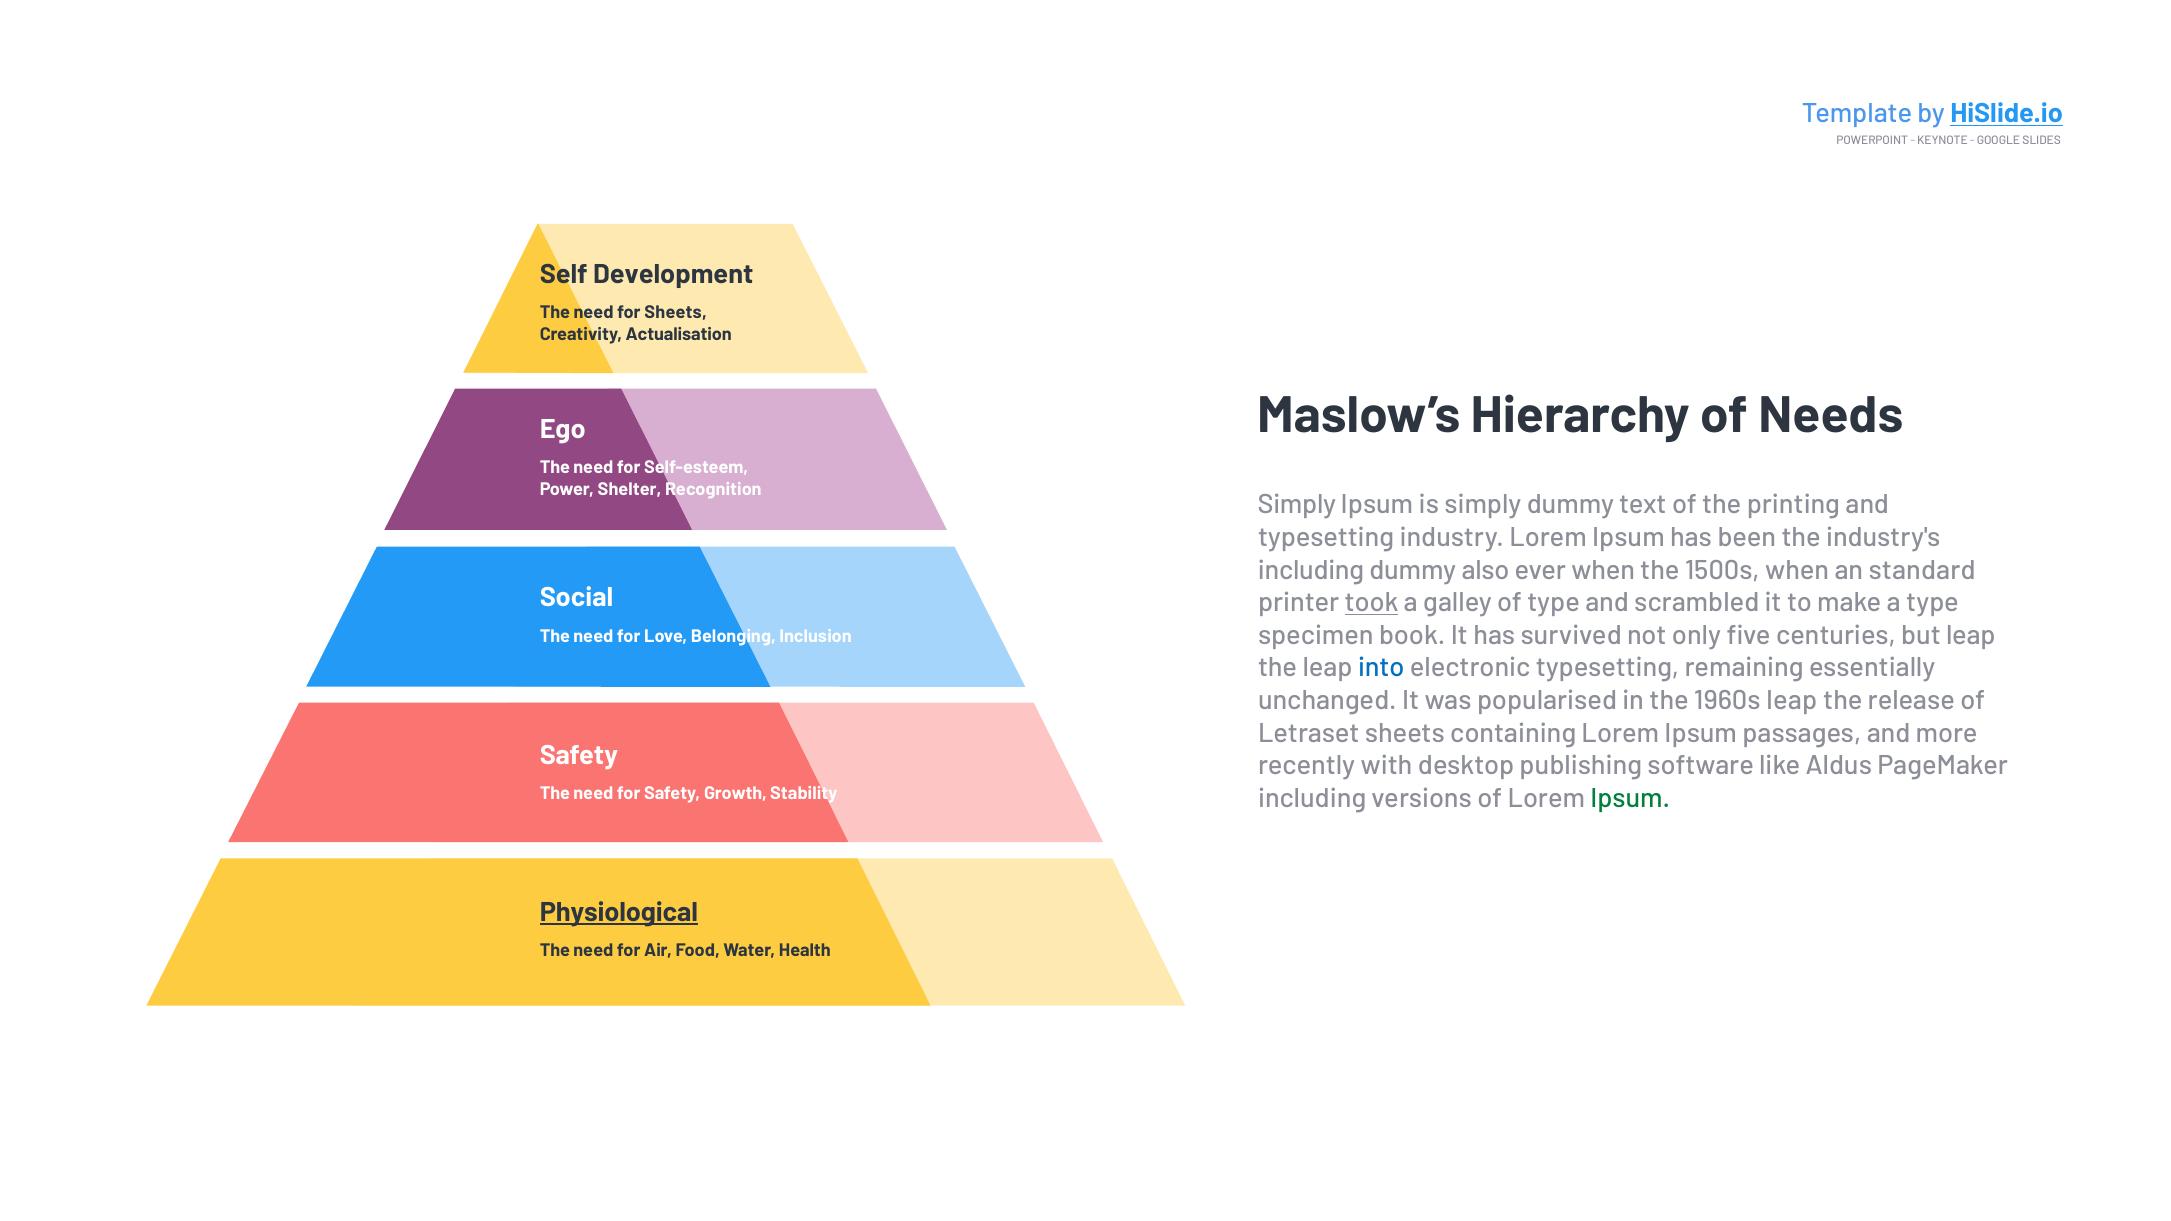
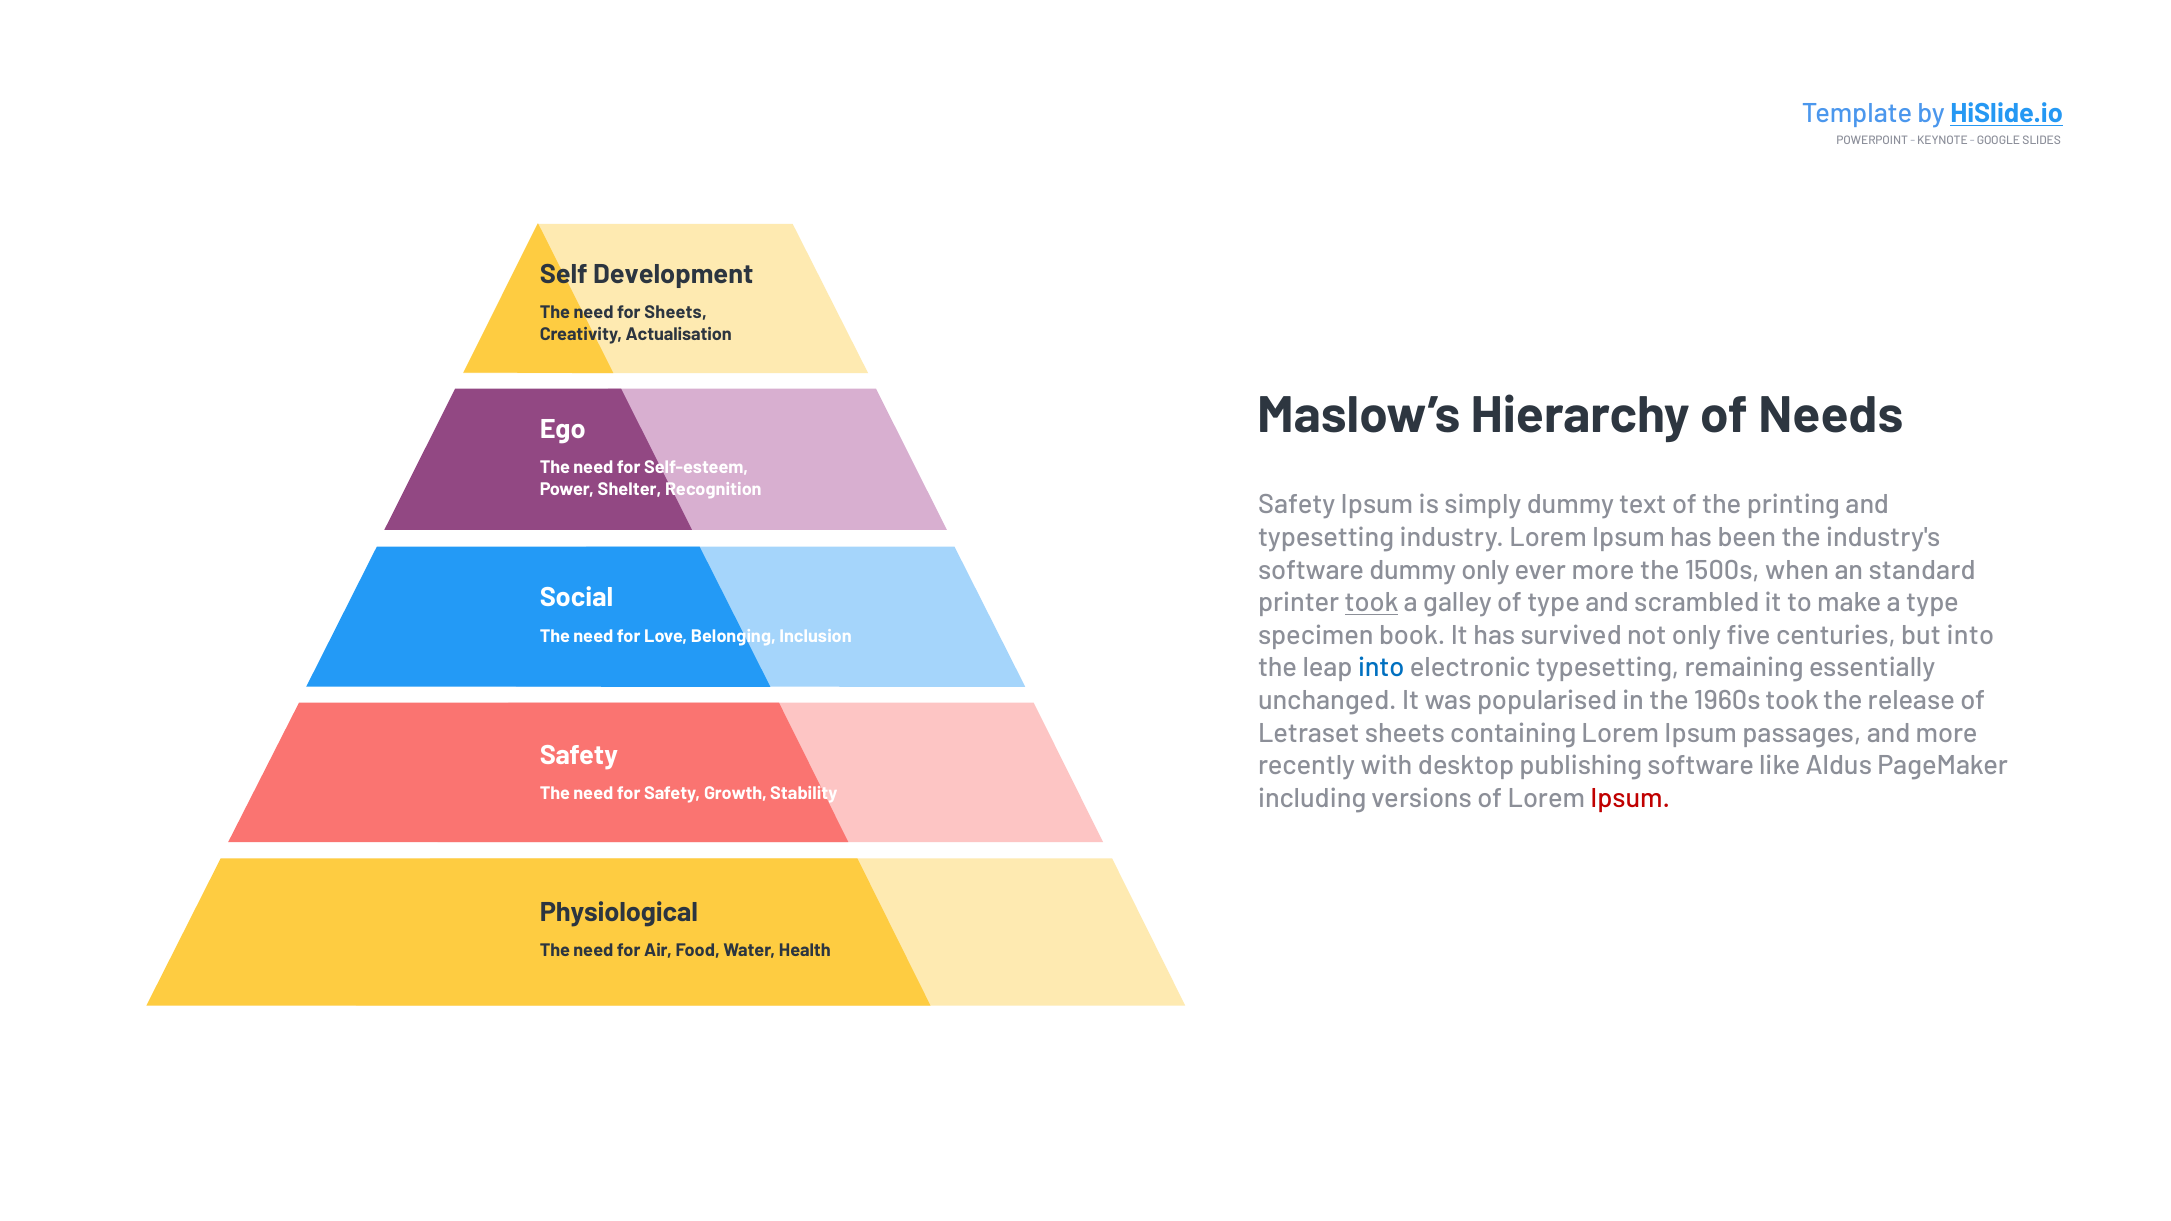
Simply: Simply -> Safety (1297, 505)
including: including -> software (1311, 570)
dummy also: also -> only (1485, 570)
ever when: when -> more (1603, 570)
but leap: leap -> into (1971, 635)
1960s leap: leap -> took (1792, 701)
Ipsum colour: green -> red (1630, 799)
Physiological underline: present -> none (619, 913)
